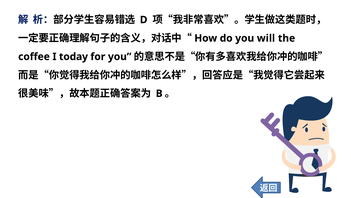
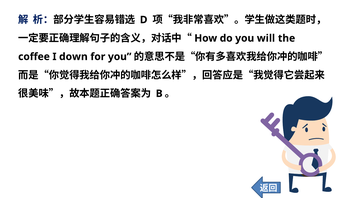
today: today -> down (73, 57)
